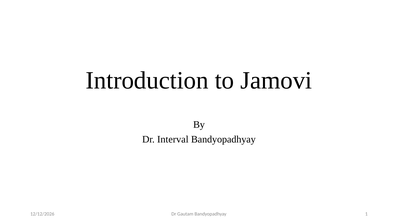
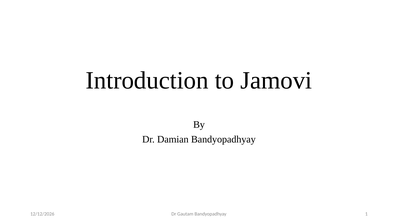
Interval: Interval -> Damian (173, 139)
